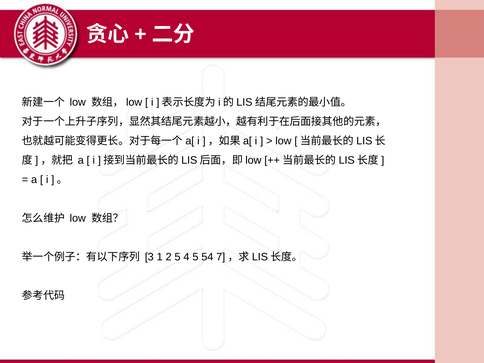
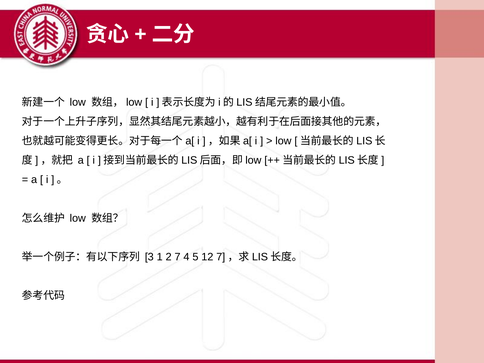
2 5: 5 -> 7 (178, 257)
54: 54 -> 12 (207, 257)
